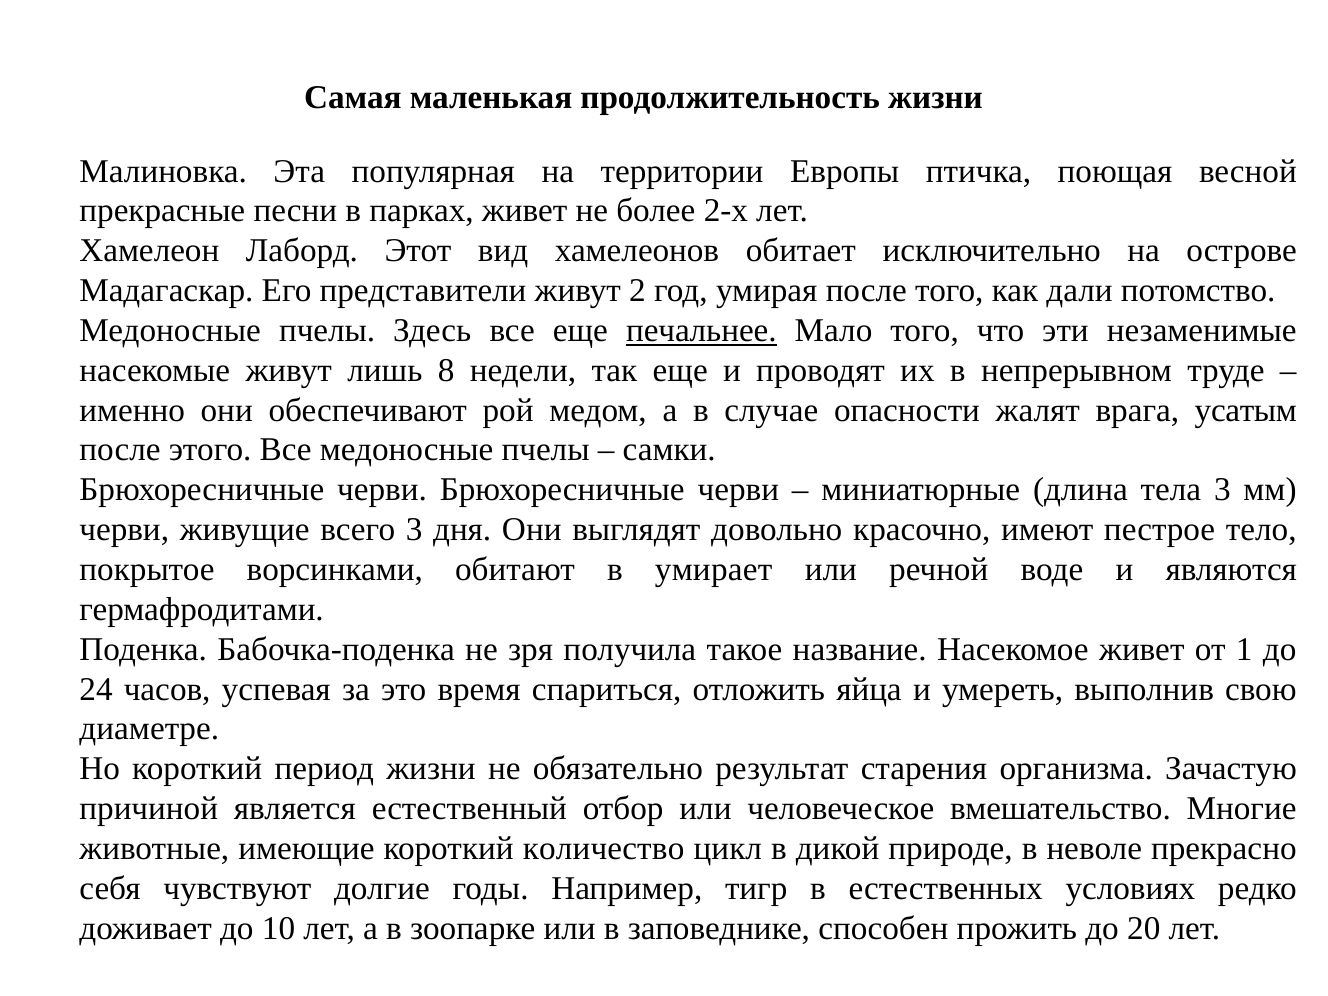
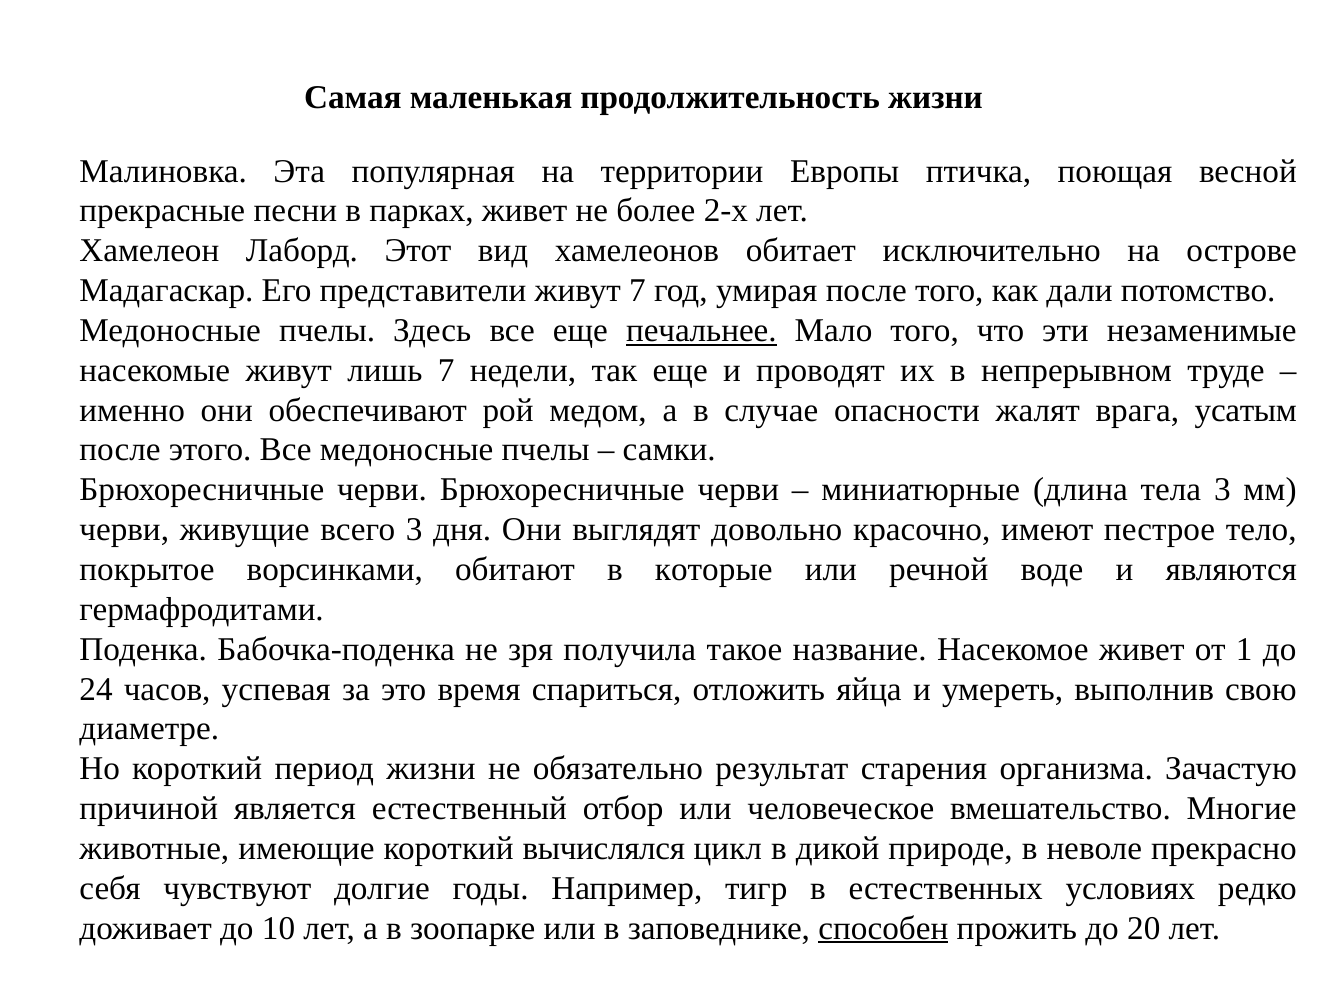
живут 2: 2 -> 7 (637, 291)
лишь 8: 8 -> 7 (446, 370)
умирает: умирает -> которые (714, 570)
количество: количество -> вычислялся (604, 848)
способен underline: none -> present (883, 928)
